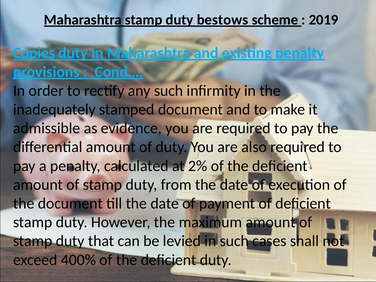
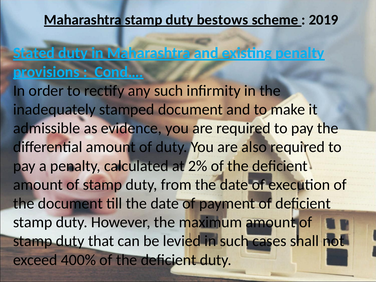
Copies: Copies -> Stated (34, 53)
